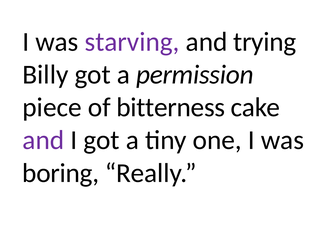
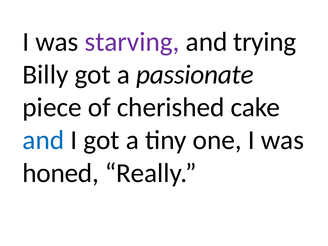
permission: permission -> passionate (195, 75)
bitterness: bitterness -> cherished (171, 107)
and colour: purple -> blue (43, 140)
boring: boring -> honed (61, 173)
